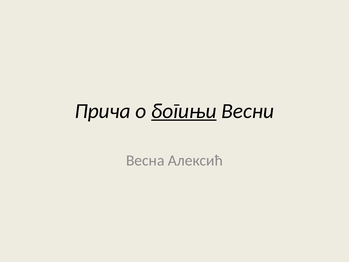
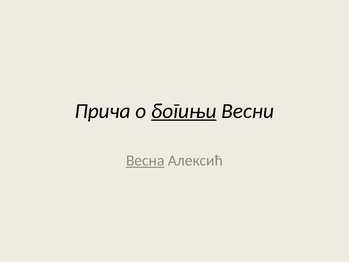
Весна underline: none -> present (145, 160)
